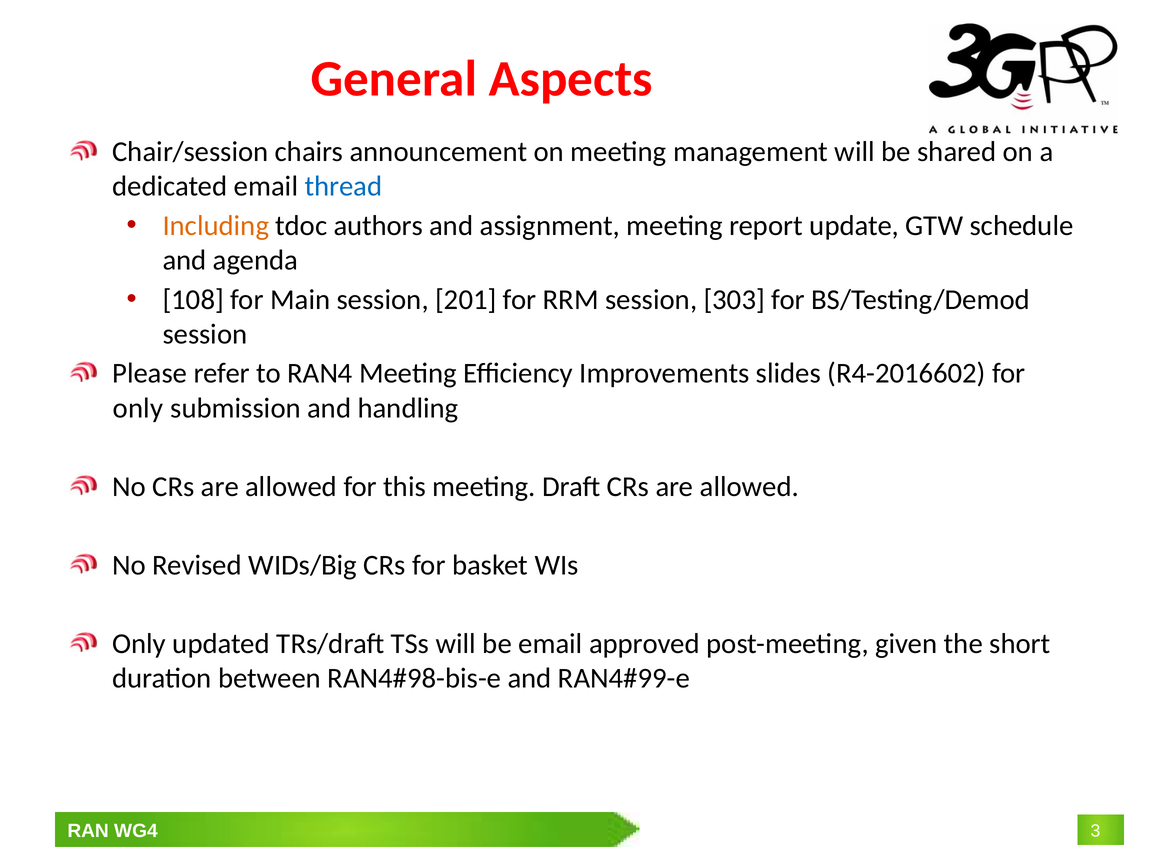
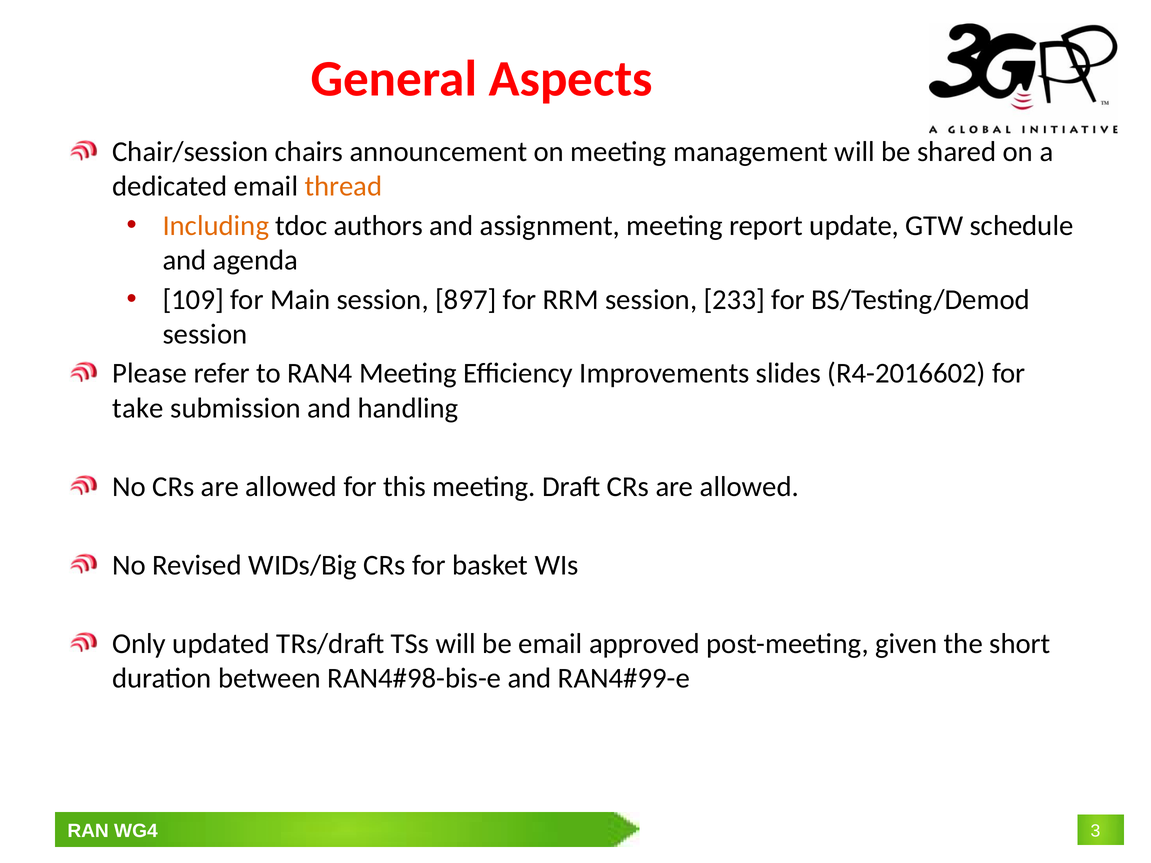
thread colour: blue -> orange (343, 187)
108: 108 -> 109 (193, 300)
201: 201 -> 897 (466, 300)
303: 303 -> 233 (734, 300)
only: only -> take (138, 408)
